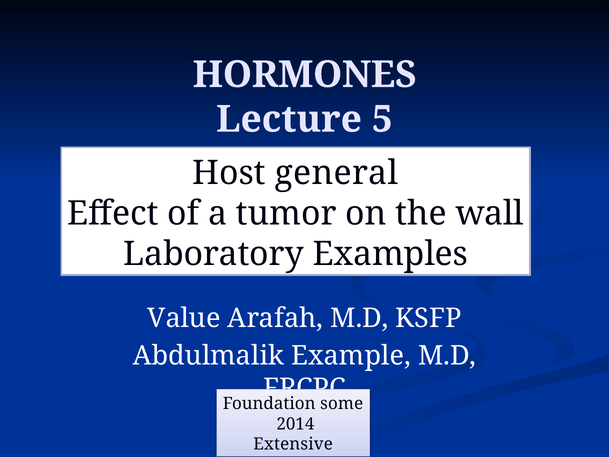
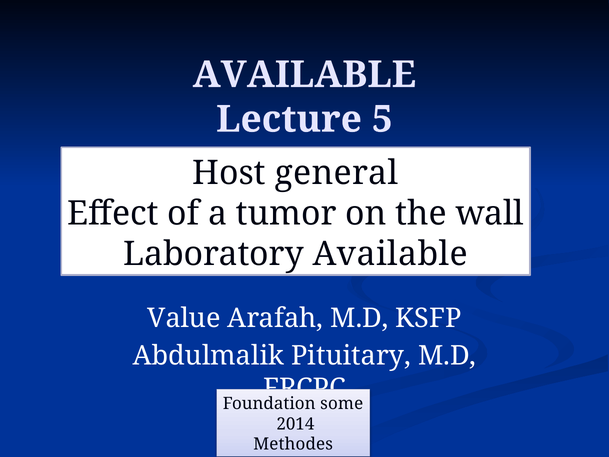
HORMONES: HORMONES -> AVAILABLE (304, 75)
Laboratory Examples: Examples -> Available (390, 254)
Example: Example -> Pituitary (351, 356)
Extensive: Extensive -> Methodes (293, 444)
